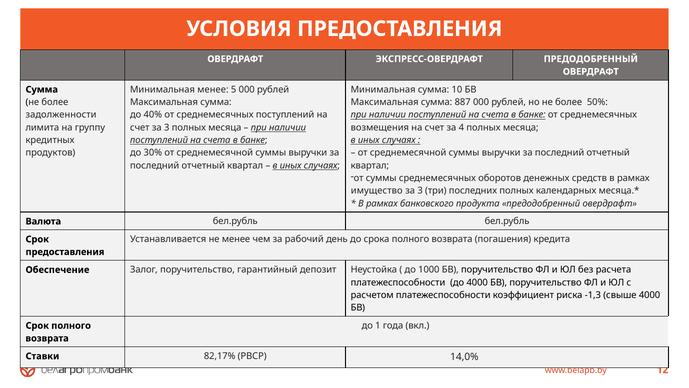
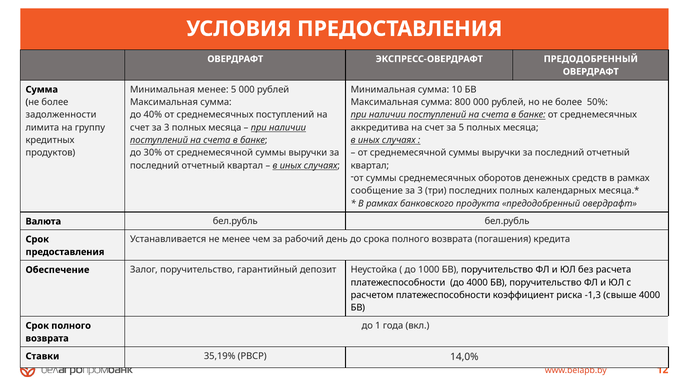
887: 887 -> 800 (463, 102)
возмещения: возмещения -> аккредитива (380, 127)
за 4: 4 -> 5 (461, 127)
имущество: имущество -> сообщение (377, 191)
82,17%: 82,17% -> 35,19% (220, 356)
